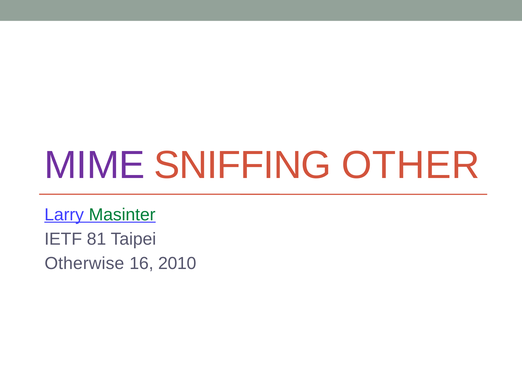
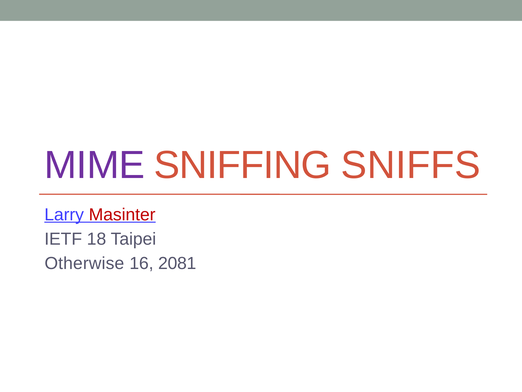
OTHER: OTHER -> SNIFFS (411, 165)
Masinter colour: green -> red (122, 214)
81: 81 -> 18 (96, 239)
2010: 2010 -> 2081 (177, 263)
